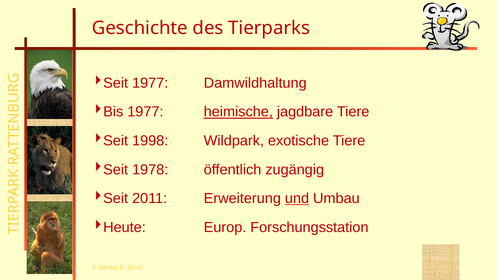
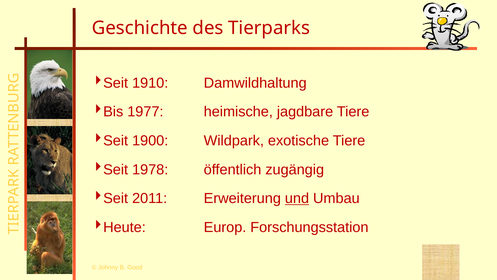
1977: 1977 -> 1910 (150, 83)
heimische underline: present -> none (238, 112)
1998: 1998 -> 1900 (150, 140)
